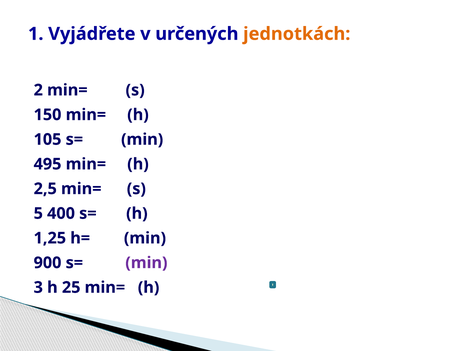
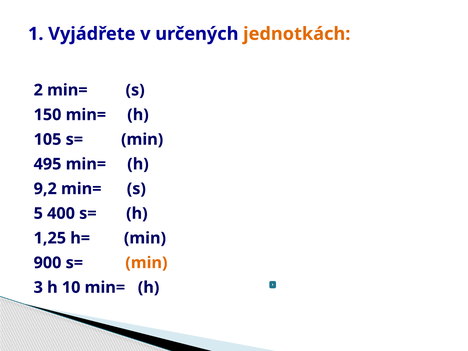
2,5: 2,5 -> 9,2 (45, 189)
min colour: purple -> orange (146, 263)
25: 25 -> 10 (71, 287)
